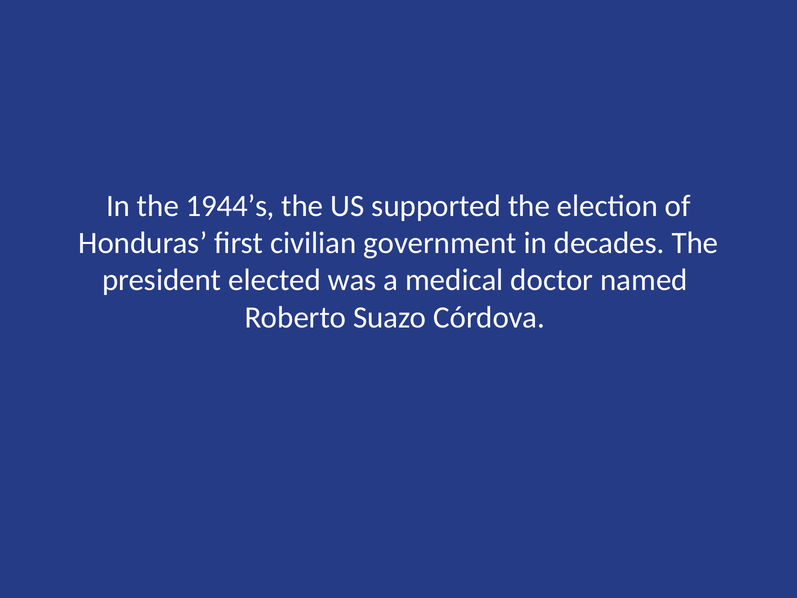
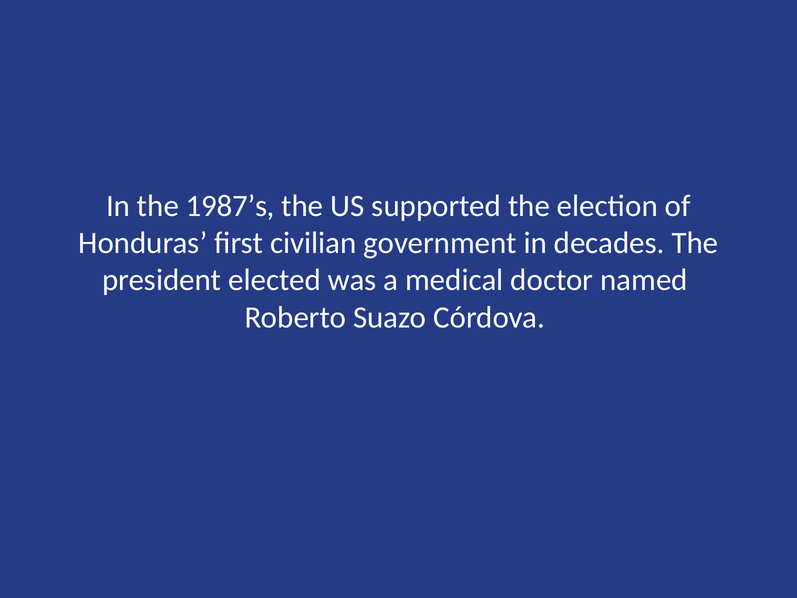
1944’s: 1944’s -> 1987’s (230, 206)
